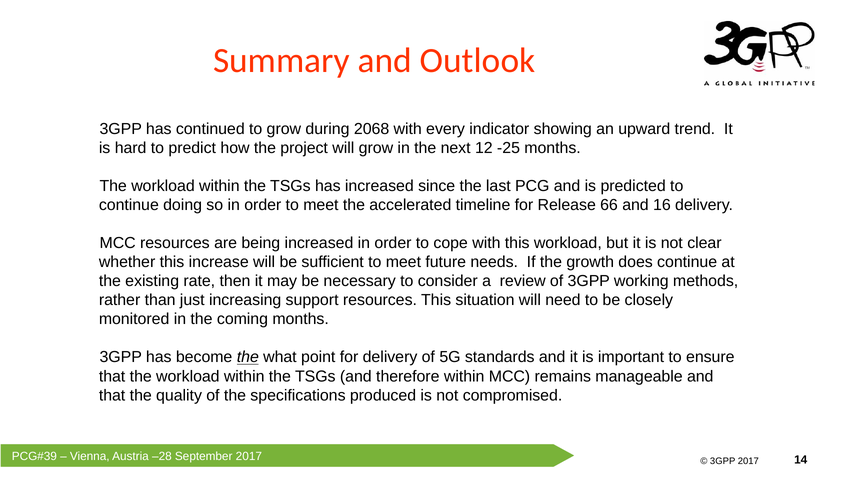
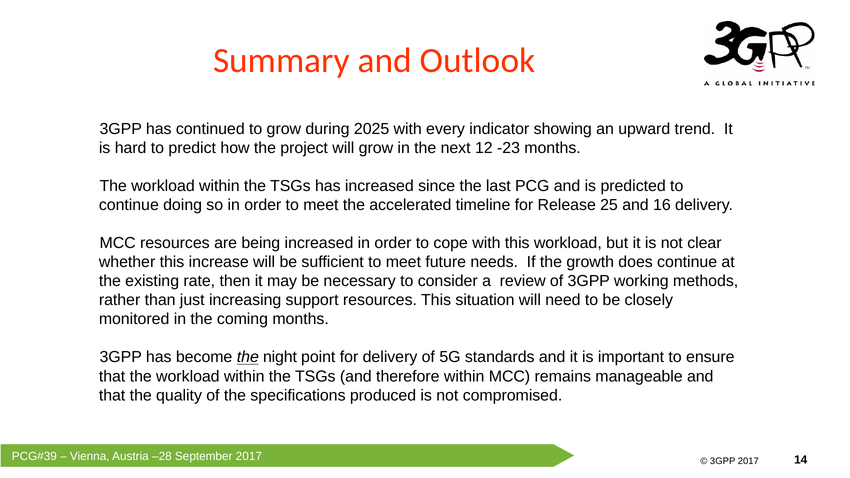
2068: 2068 -> 2025 (372, 129)
-25: -25 -> -23 (508, 148)
66: 66 -> 25 (609, 205)
what: what -> night (280, 357)
